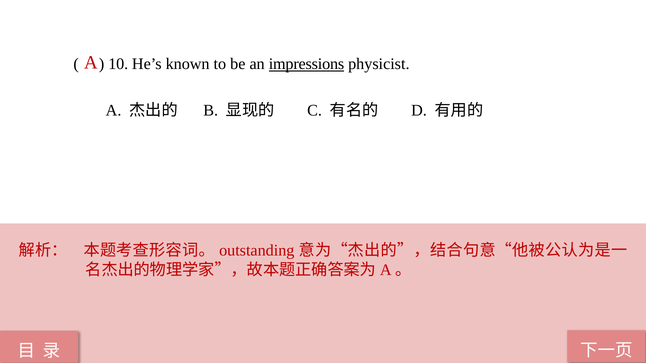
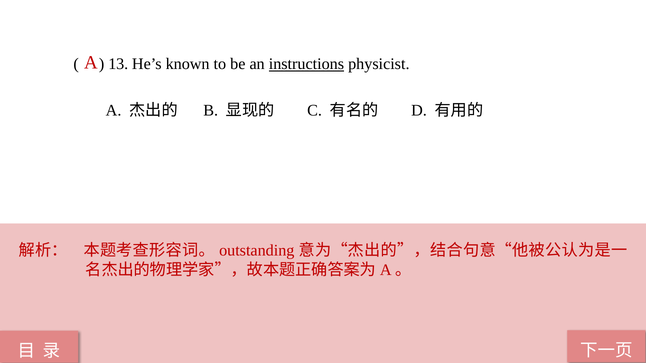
10: 10 -> 13 (118, 64)
impressions: impressions -> instructions (306, 64)
